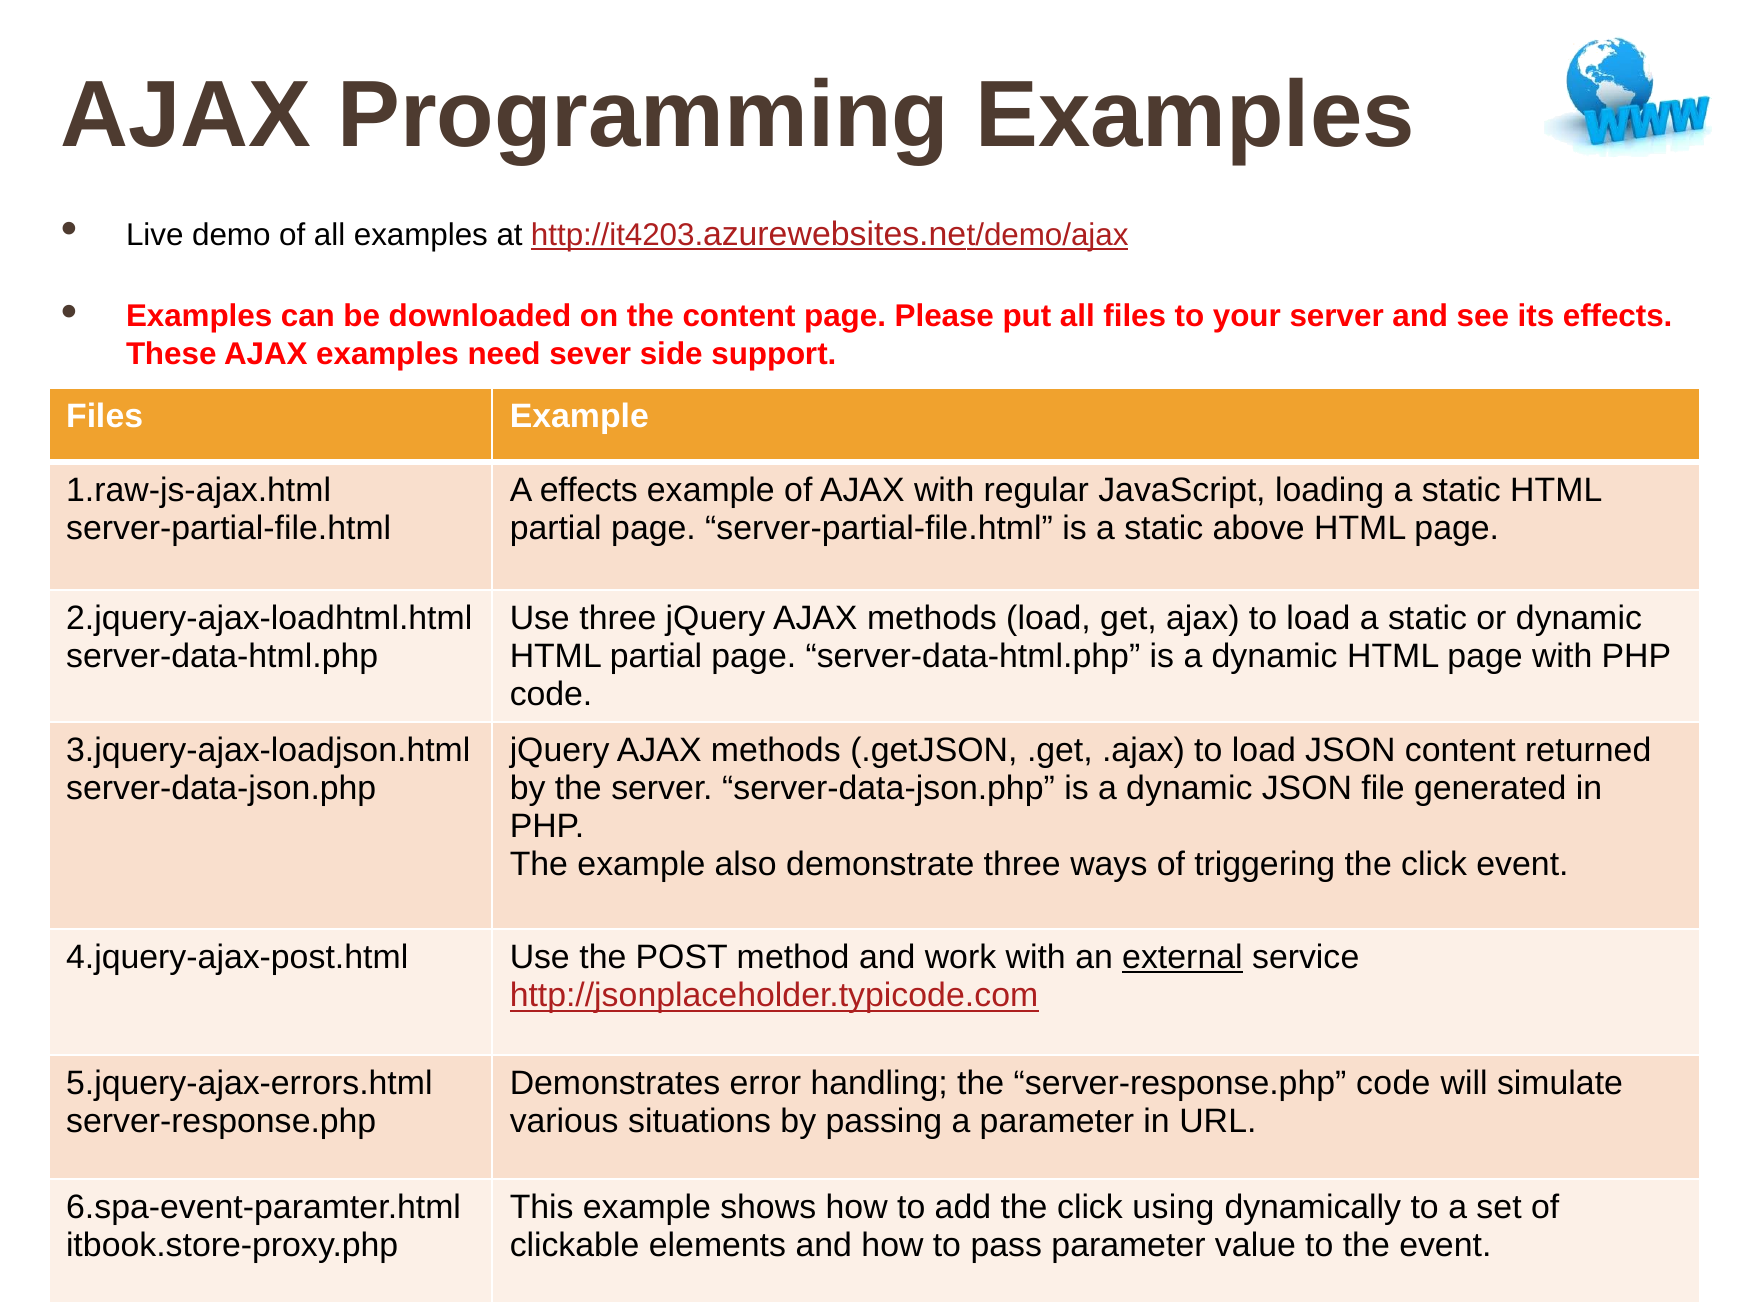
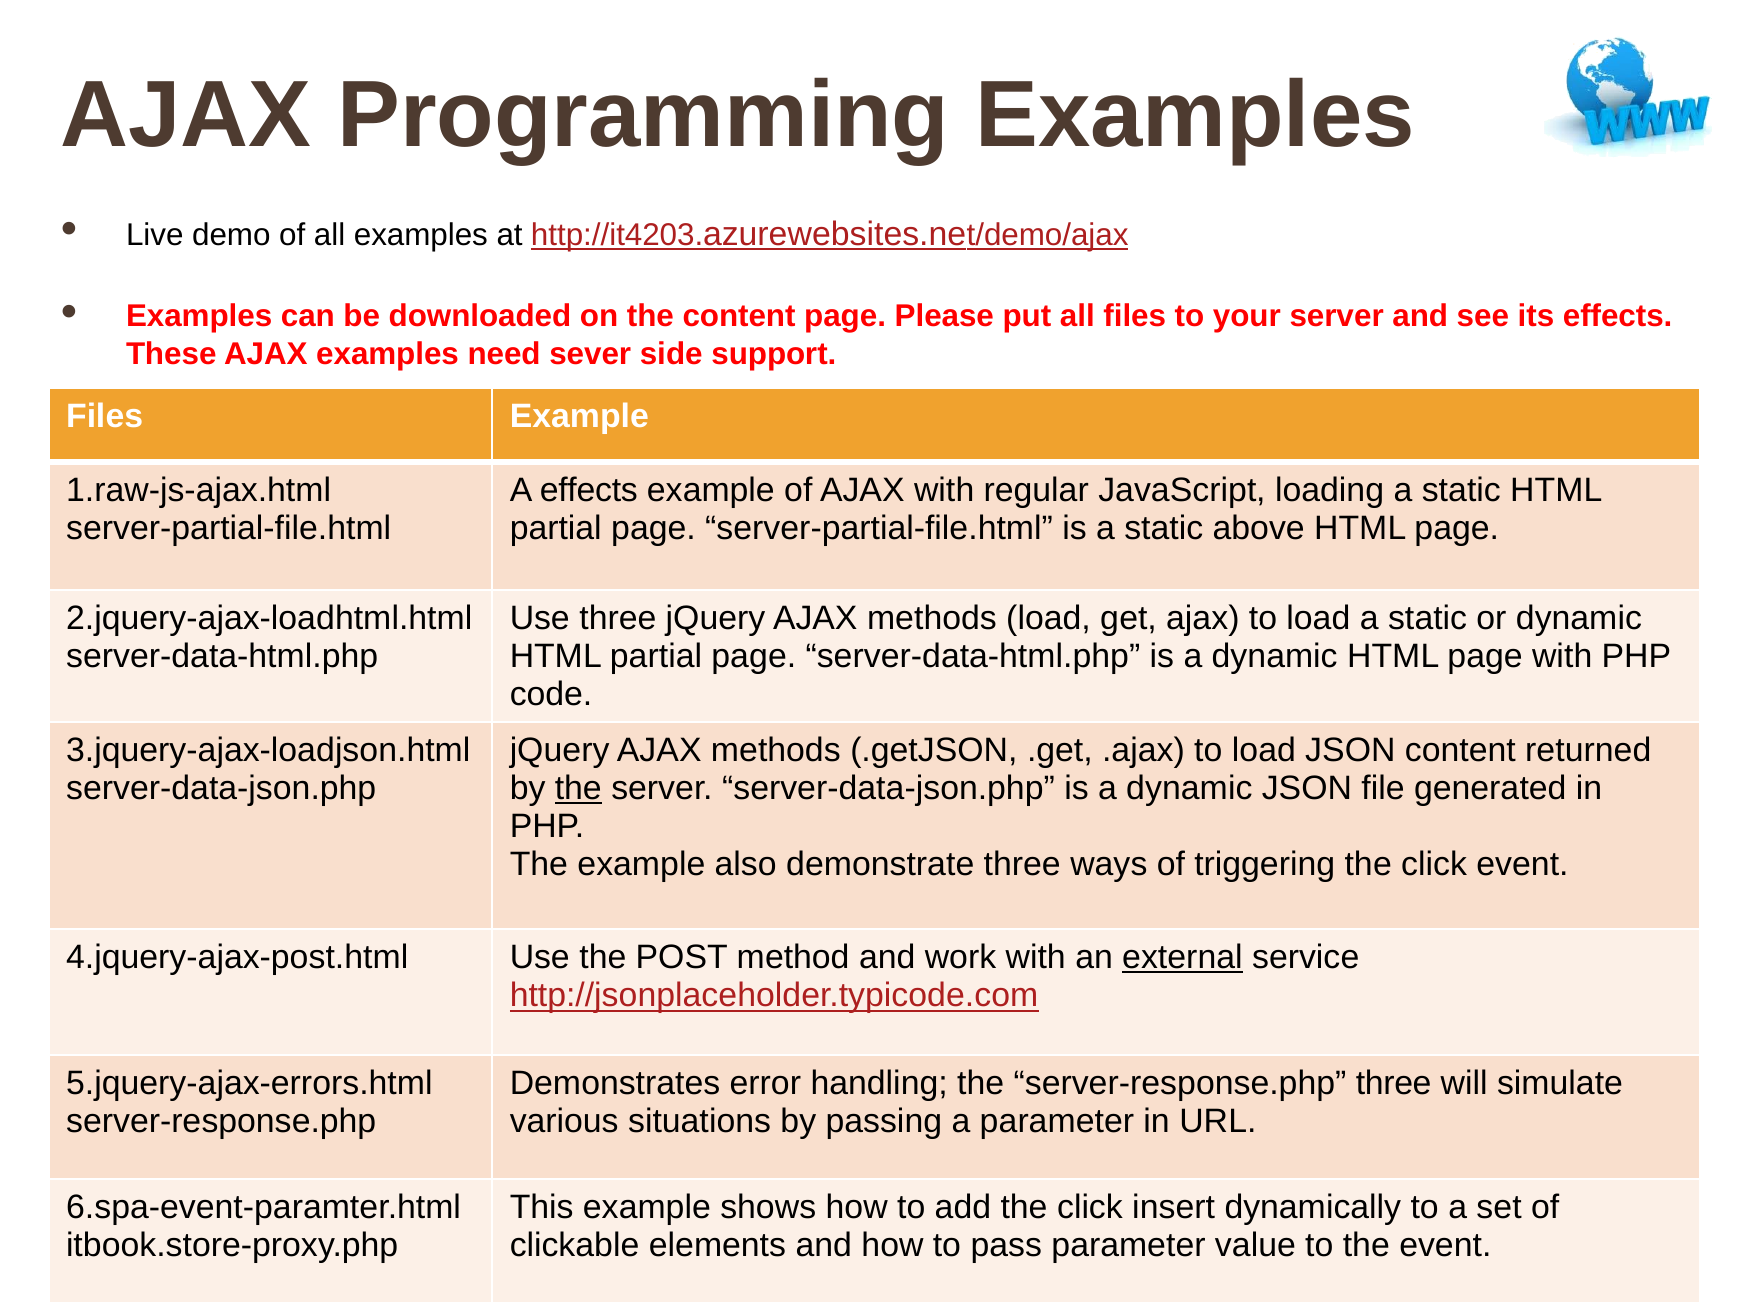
the underline: none -> present (578, 788)
server-response.php code: code -> three (1394, 1083)
using: using -> insert (1174, 1207)
